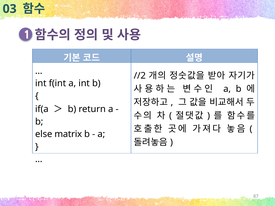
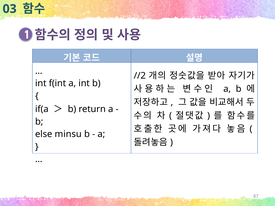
matrix: matrix -> minsu (68, 134)
